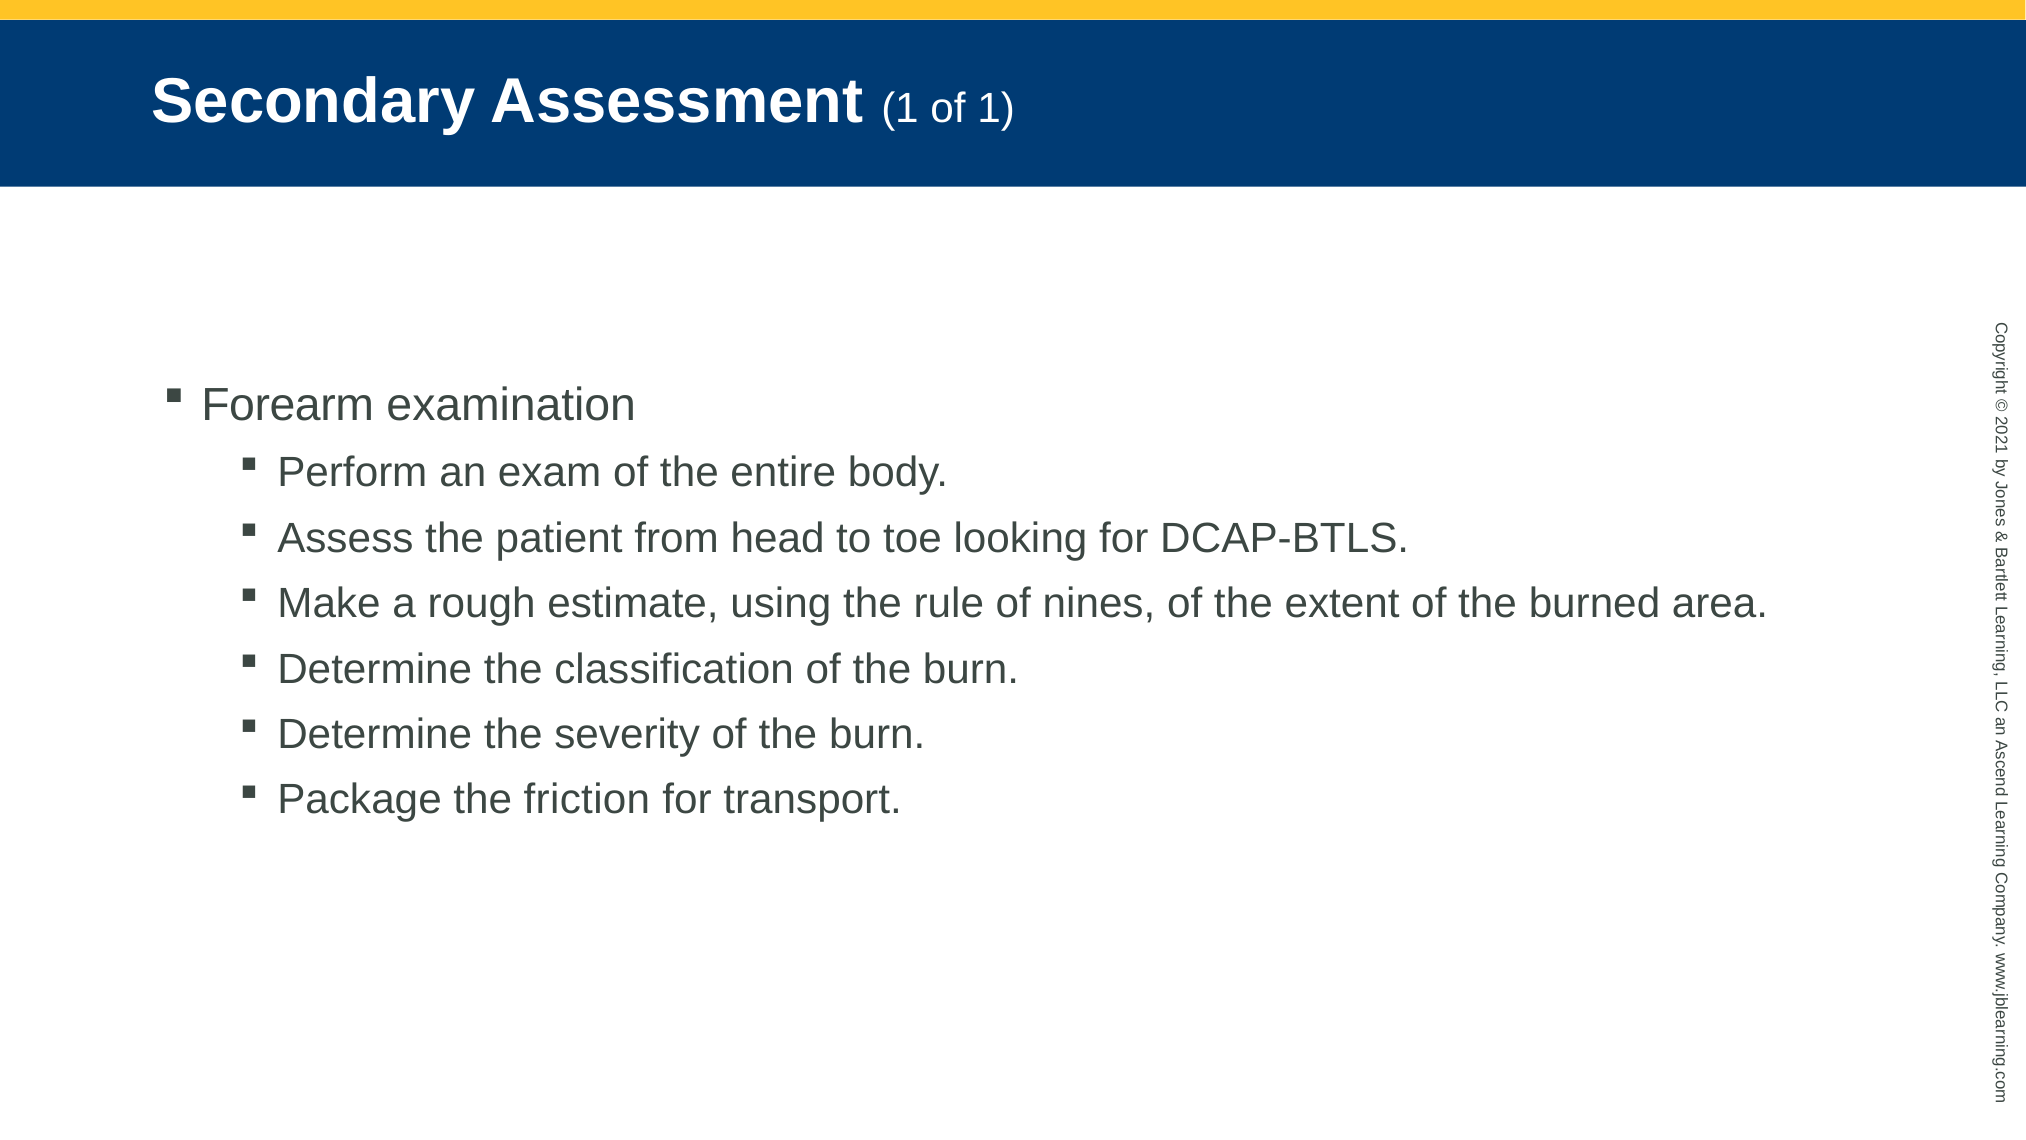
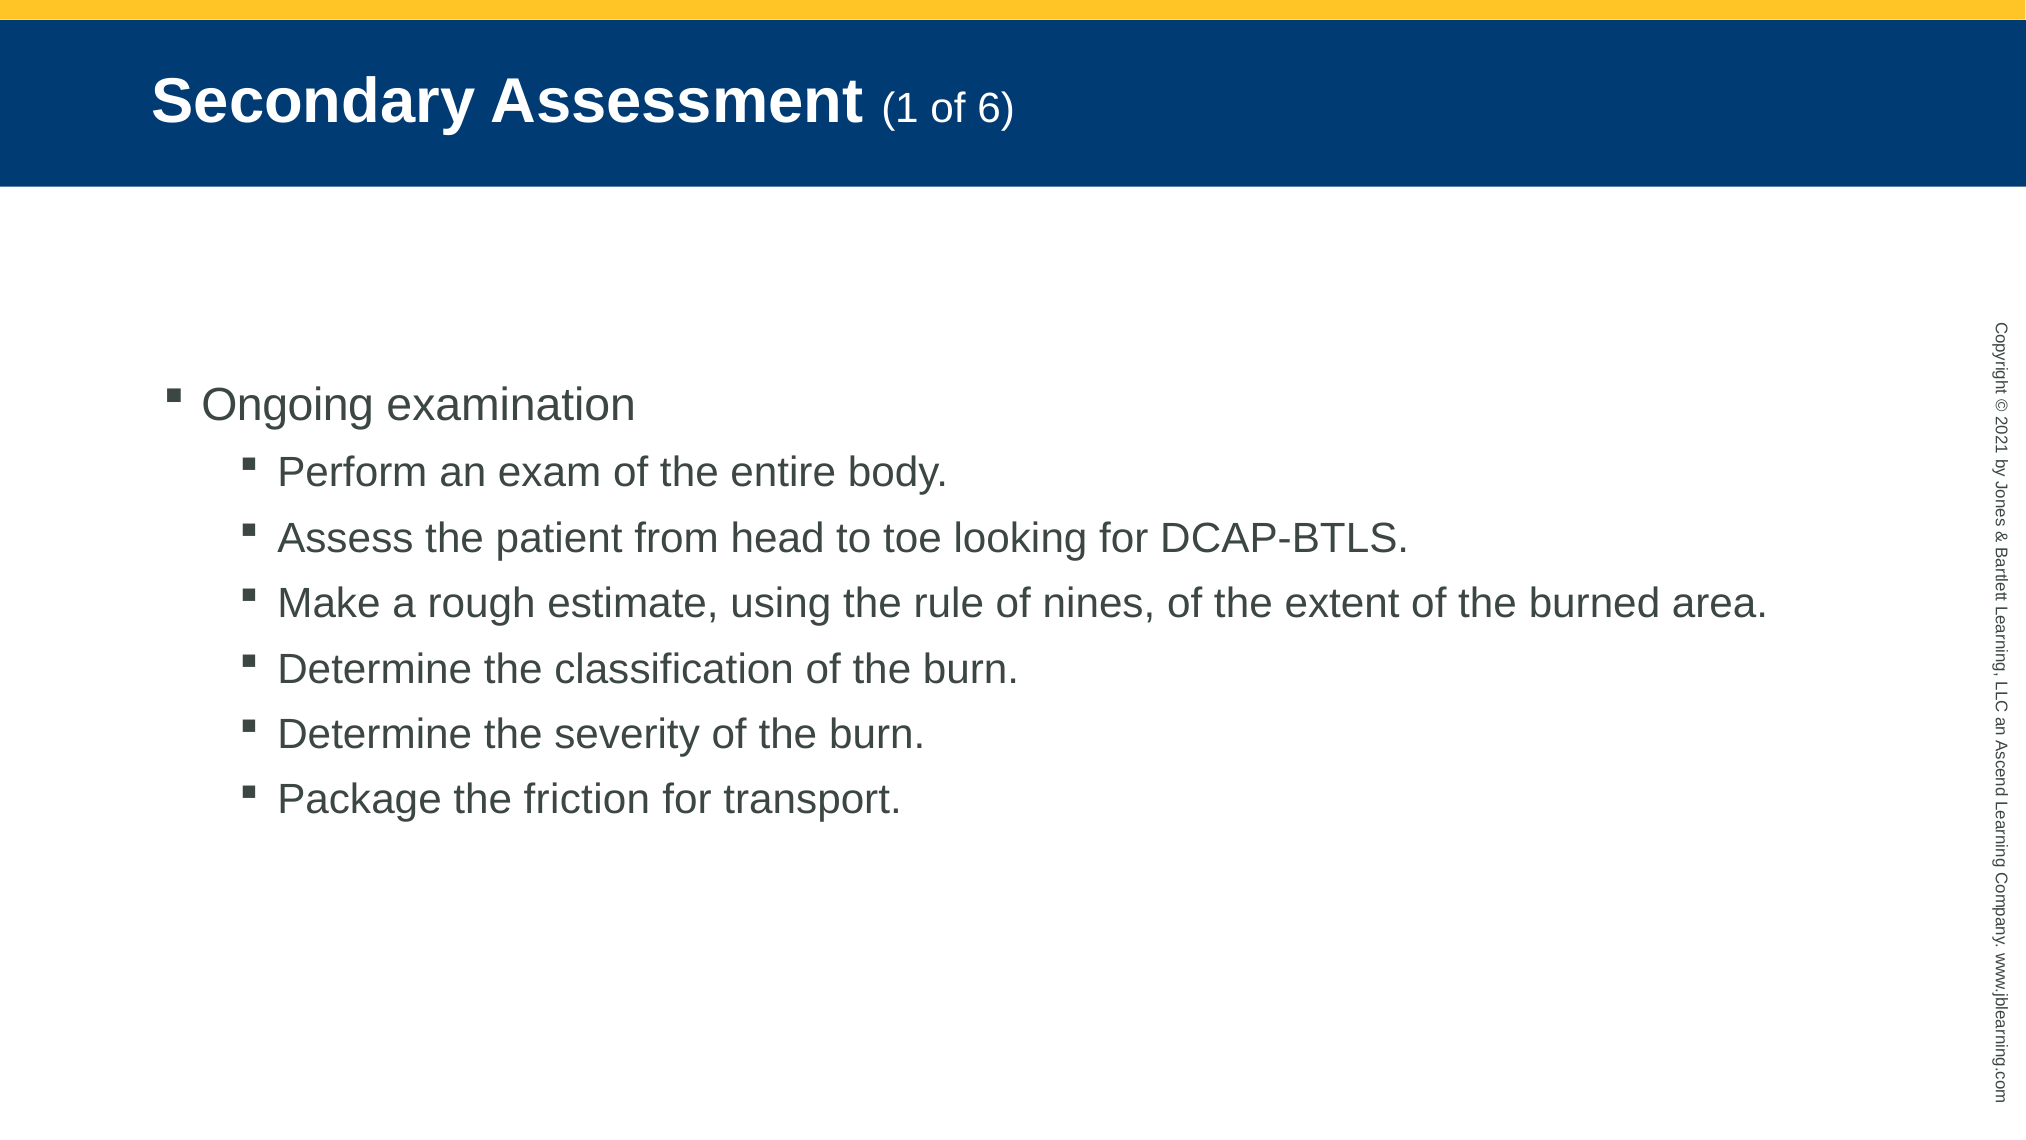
of 1: 1 -> 6 (996, 109)
Forearm: Forearm -> Ongoing (288, 405)
